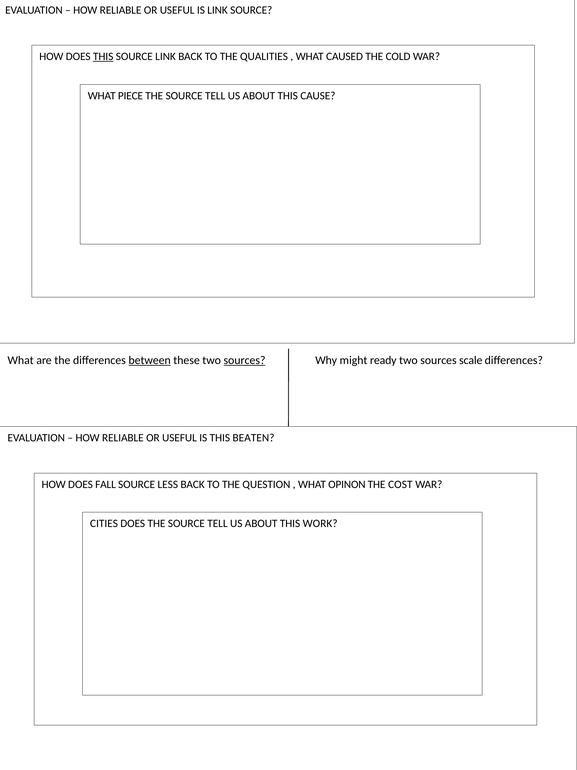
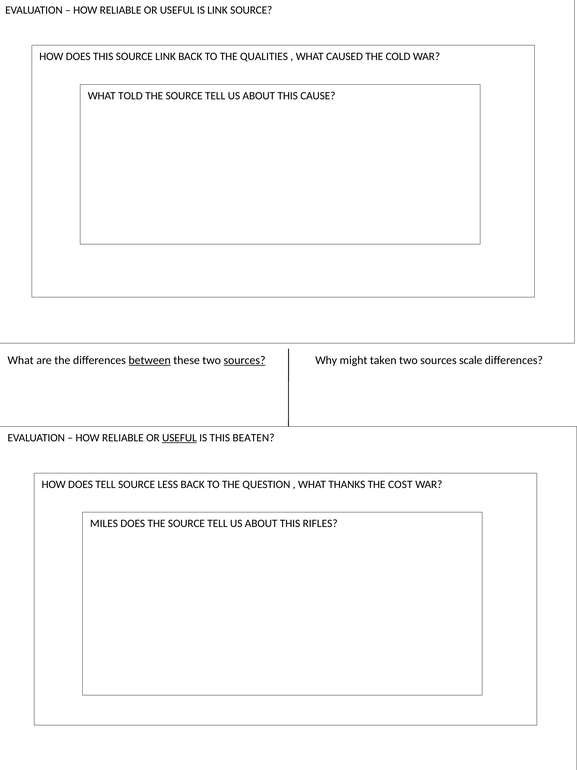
THIS underline: present -> none (103, 56)
PIECE: PIECE -> TOLD (130, 96)
ready: ready -> taken (383, 360)
USEFUL underline: none -> present (179, 438)
DOES FALL: FALL -> TELL (105, 484)
OPINON: OPINON -> THANKS (347, 484)
CITIES: CITIES -> MILES (104, 523)
WORK: WORK -> RIFLES (320, 523)
